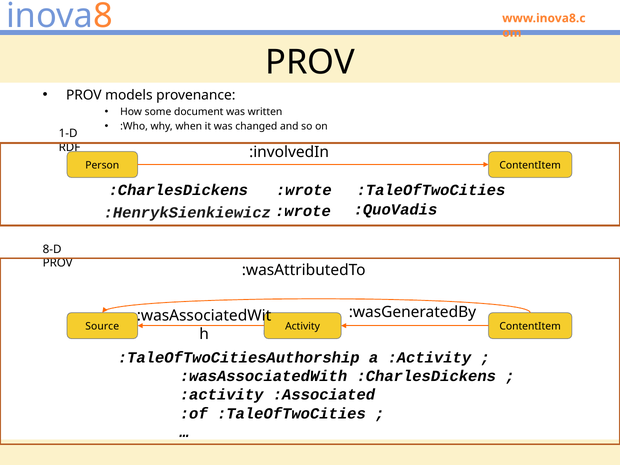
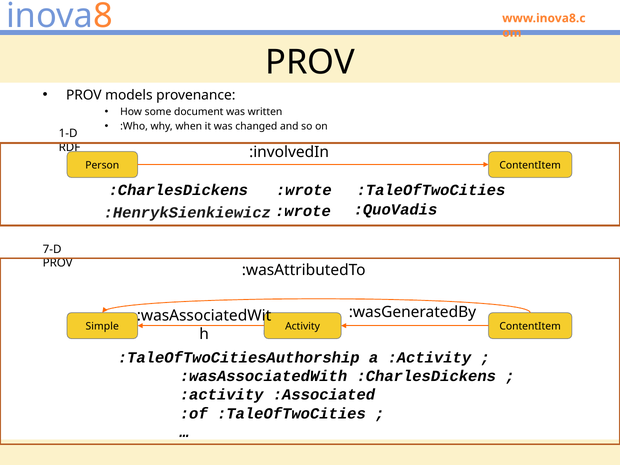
8-D: 8-D -> 7-D (52, 249)
Source: Source -> Simple (102, 326)
